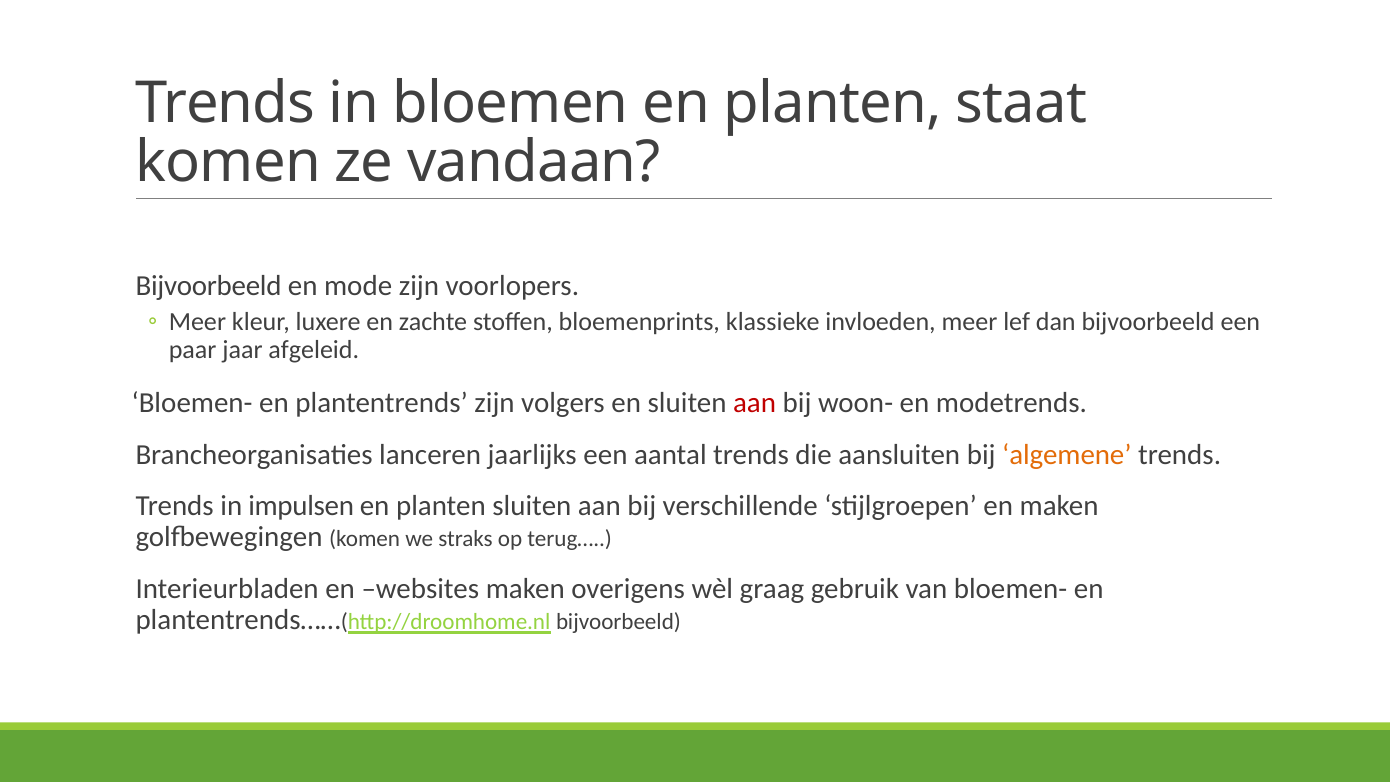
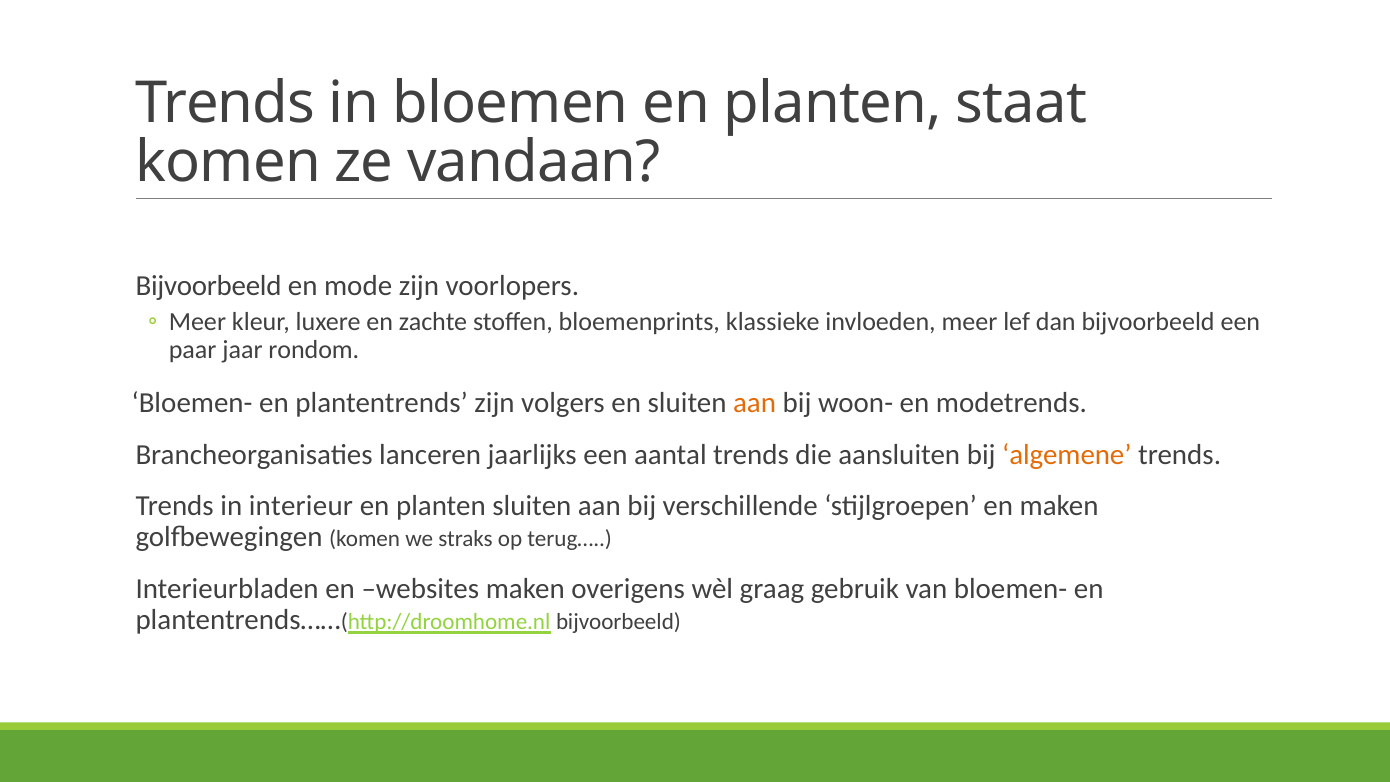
afgeleid: afgeleid -> rondom (314, 350)
aan colour: red -> orange (755, 403)
impulsen: impulsen -> interieur (301, 506)
